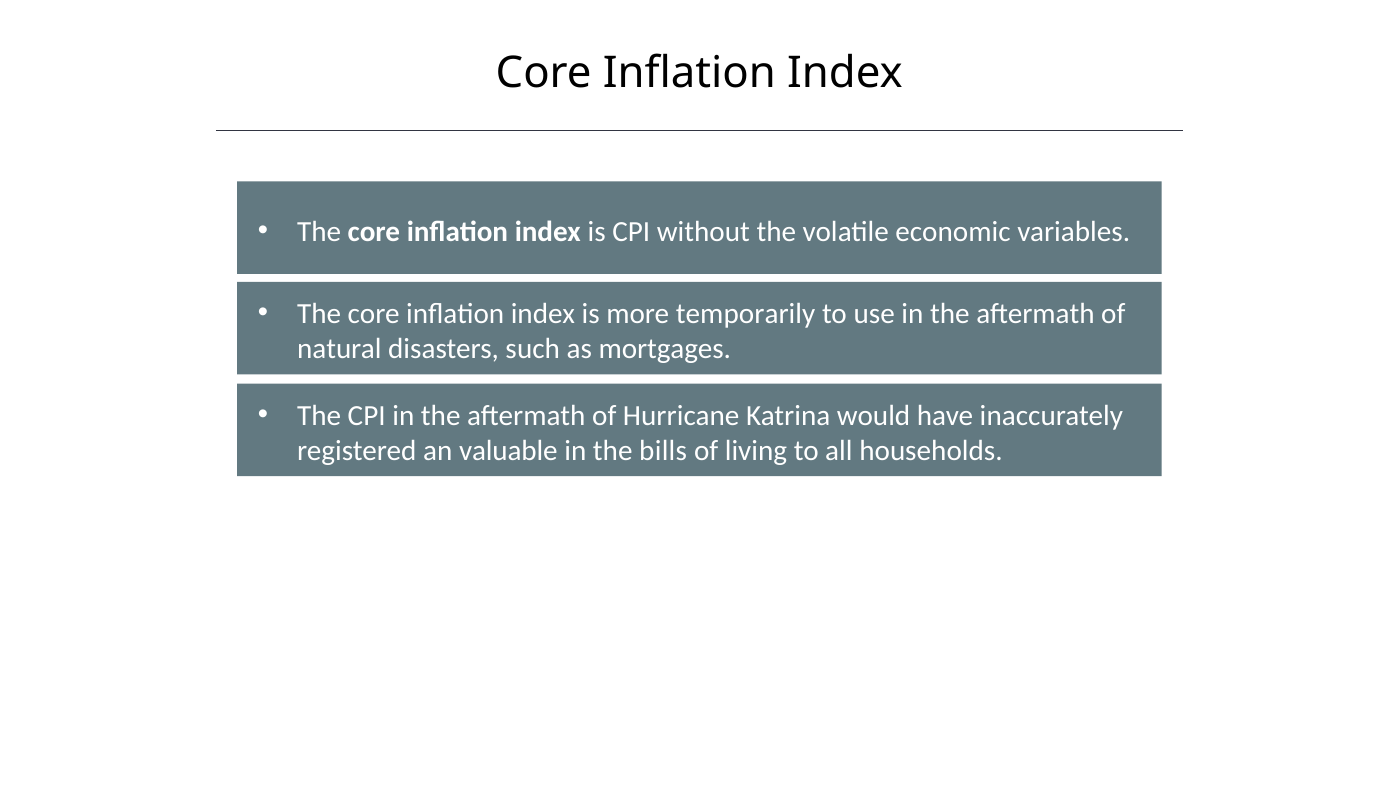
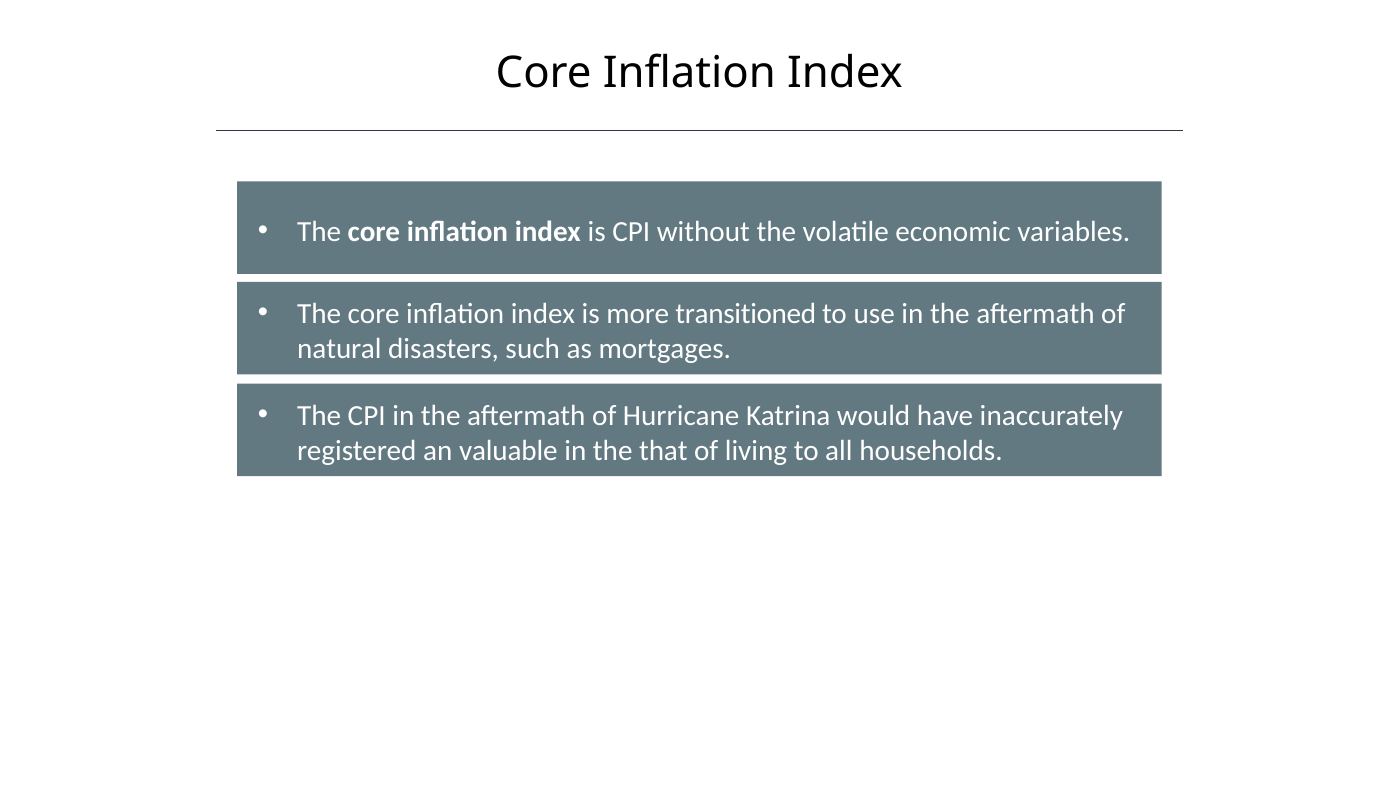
temporarily: temporarily -> transitioned (746, 314)
bills: bills -> that (663, 451)
